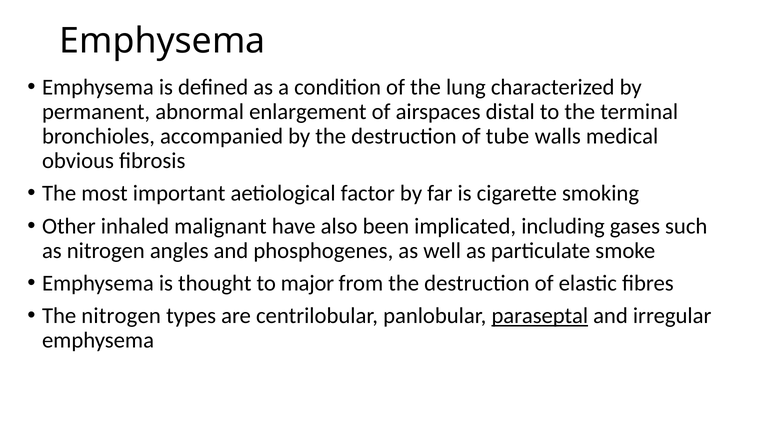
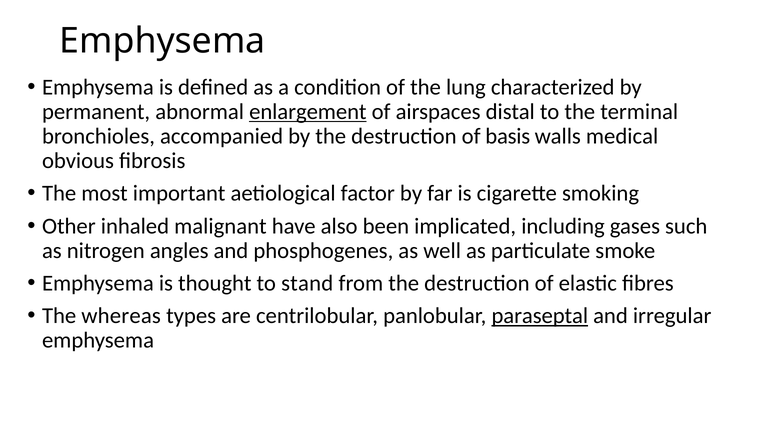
enlargement underline: none -> present (308, 112)
tube: tube -> basis (508, 136)
major: major -> stand (307, 283)
The nitrogen: nitrogen -> whereas (121, 316)
